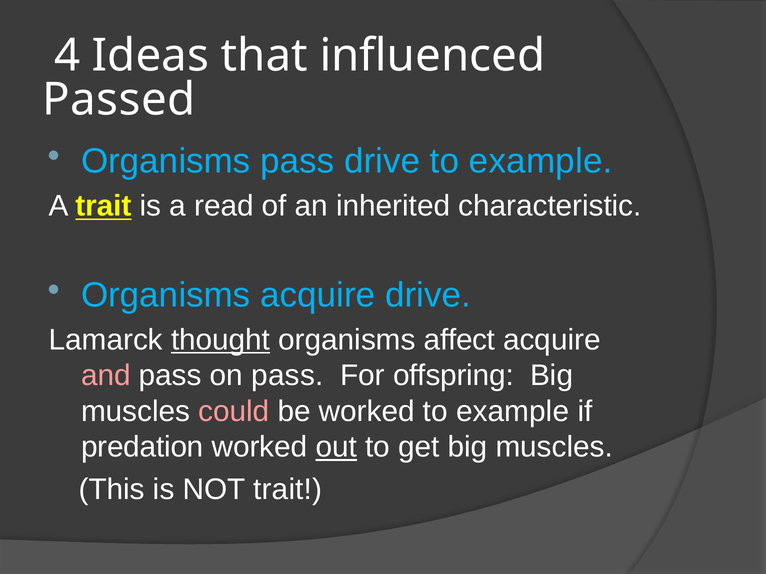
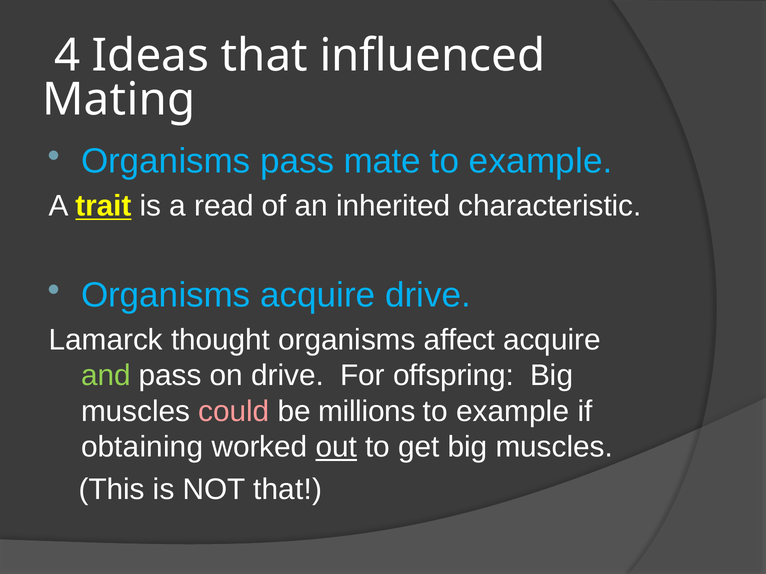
Passed: Passed -> Mating (119, 100)
pass drive: drive -> mate (382, 161)
thought underline: present -> none (221, 340)
and colour: pink -> light green (106, 376)
on pass: pass -> drive (288, 376)
be worked: worked -> millions (367, 412)
predation: predation -> obtaining (142, 448)
NOT trait: trait -> that (288, 490)
